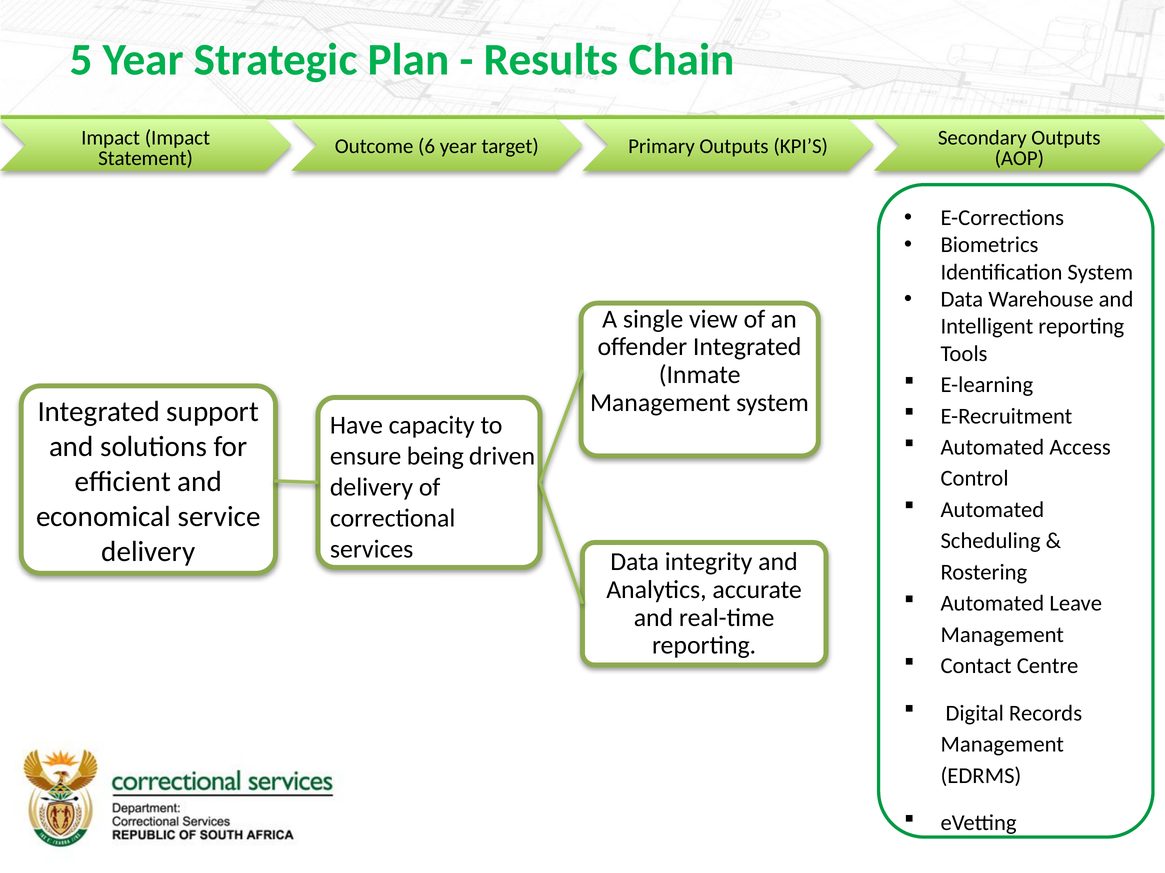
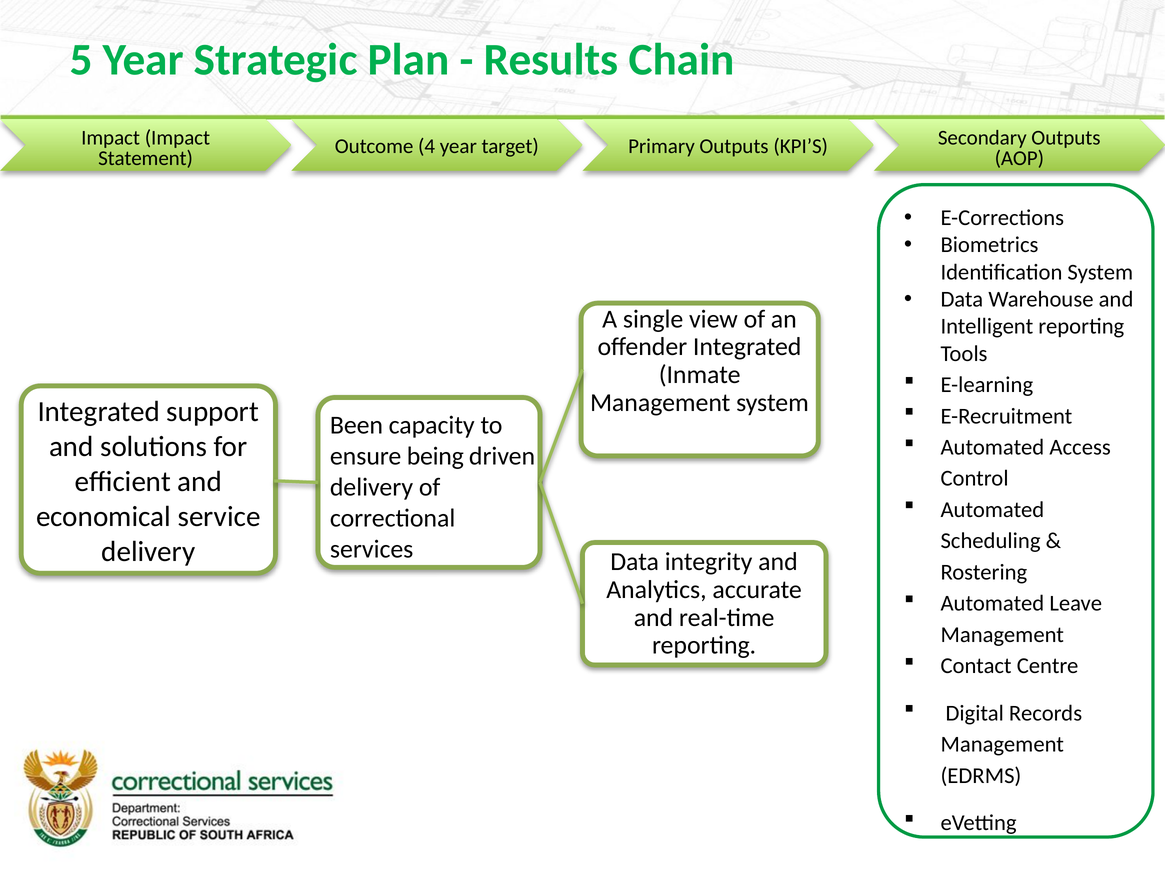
6: 6 -> 4 (427, 146)
Have: Have -> Been (356, 426)
